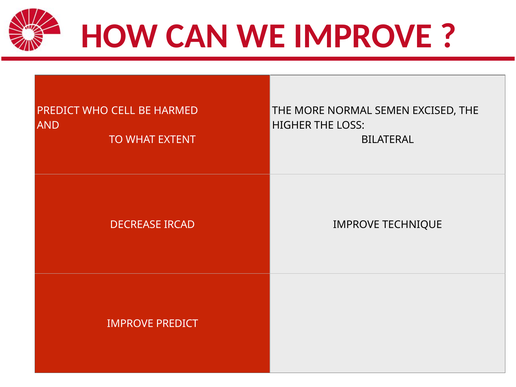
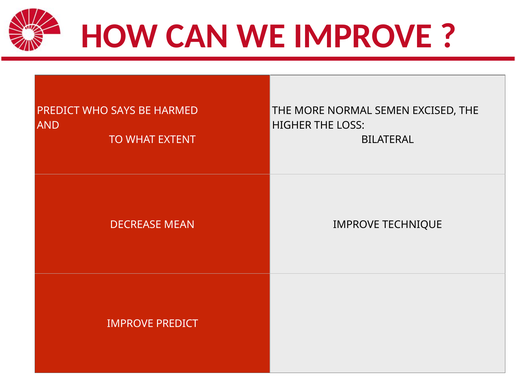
CELL: CELL -> SAYS (123, 111)
IRCAD: IRCAD -> MEAN (179, 225)
